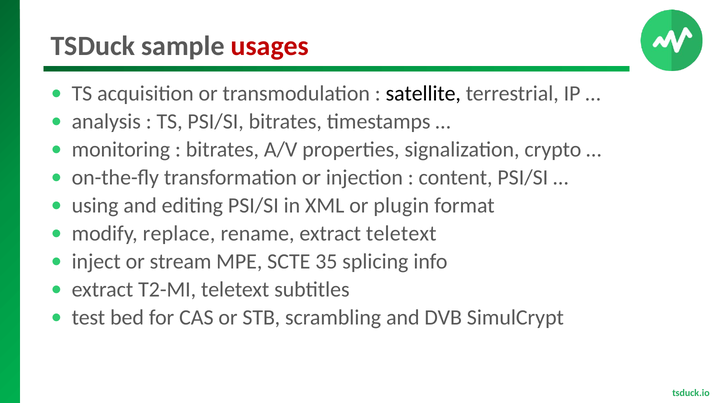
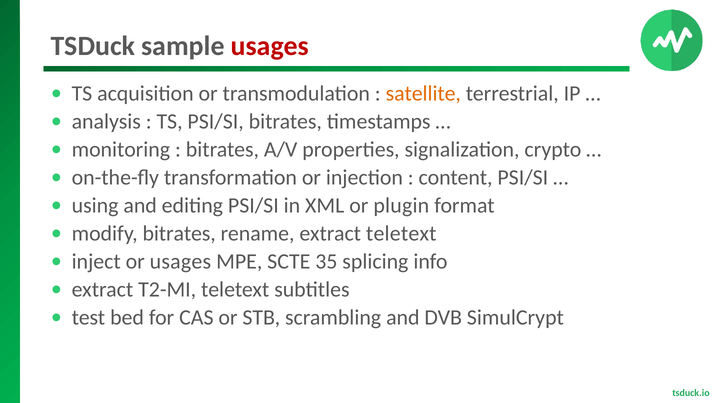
satellite colour: black -> orange (423, 94)
modify replace: replace -> bitrates (179, 234)
or stream: stream -> usages (180, 262)
